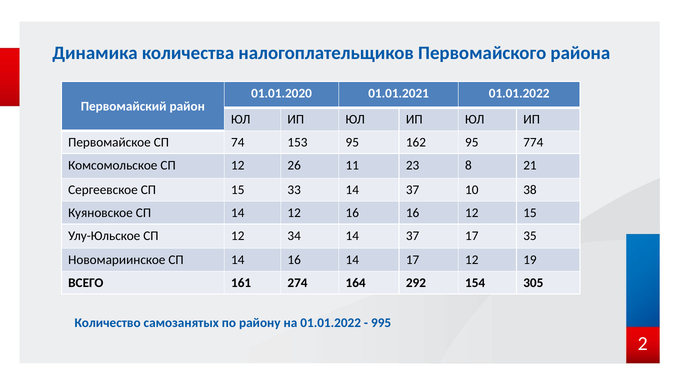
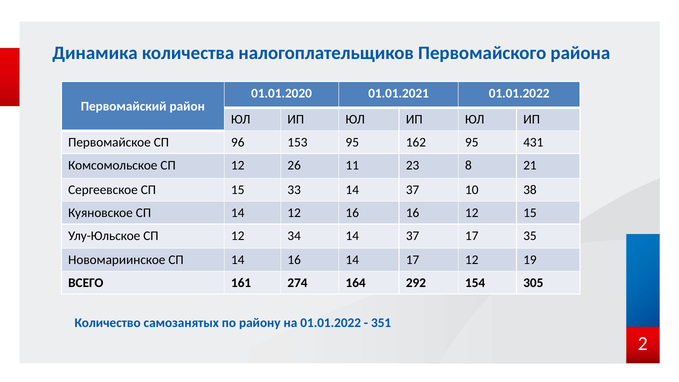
74: 74 -> 96 (238, 142)
774: 774 -> 431 (533, 142)
995: 995 -> 351 (381, 323)
